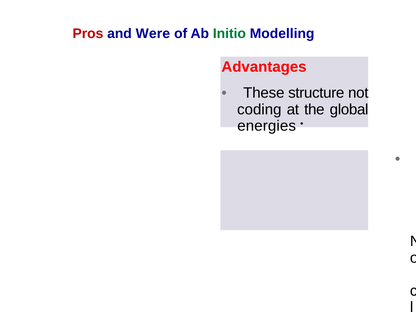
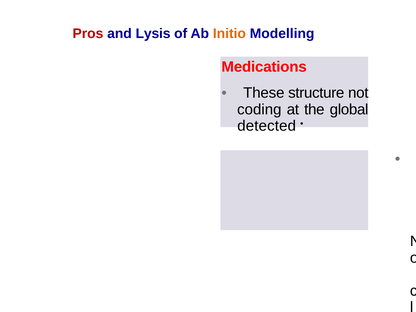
Were: Were -> Lysis (153, 34)
Initio colour: green -> orange (229, 34)
Advantages: Advantages -> Medications (264, 67)
energies: energies -> detected (267, 126)
